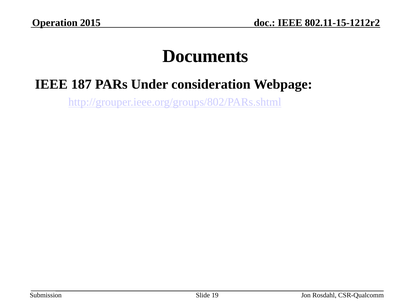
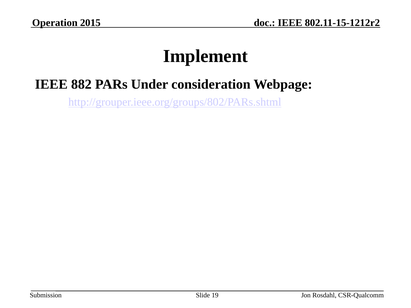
Documents: Documents -> Implement (205, 56)
187: 187 -> 882 (81, 84)
